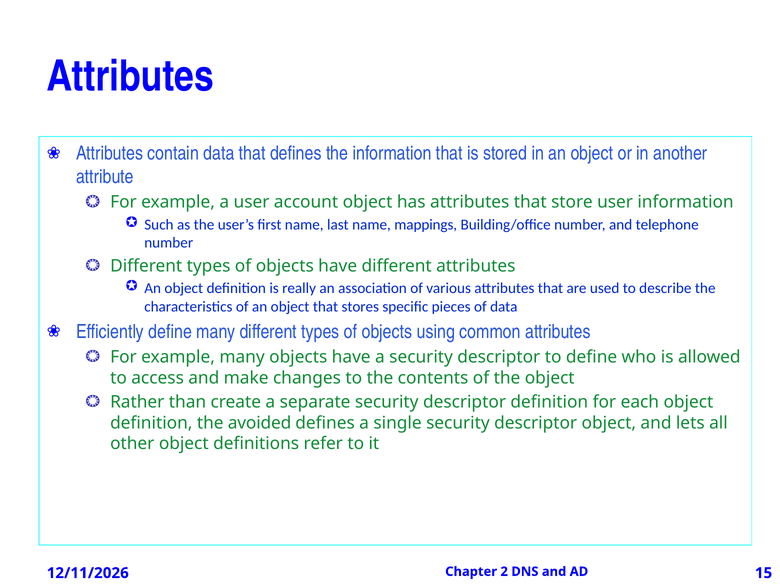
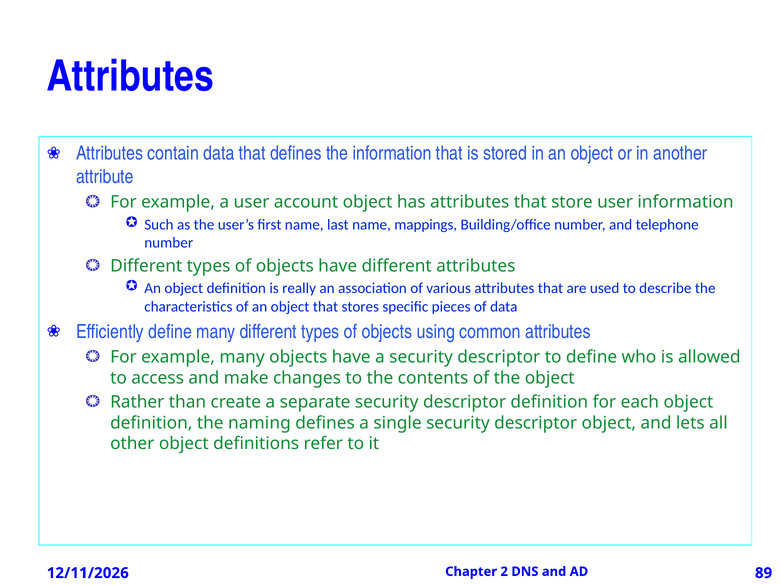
avoided: avoided -> naming (259, 423)
15: 15 -> 89 (764, 573)
